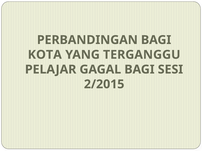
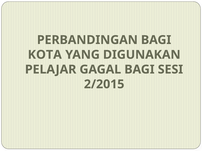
TERGANGGU: TERGANGGU -> DIGUNAKAN (142, 55)
